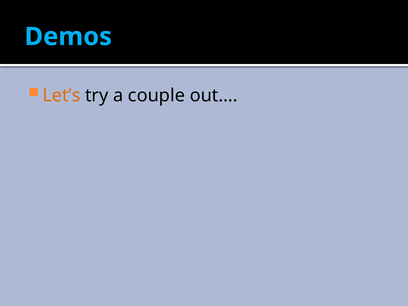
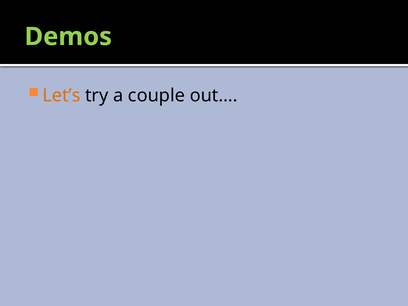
Demos colour: light blue -> light green (68, 37)
